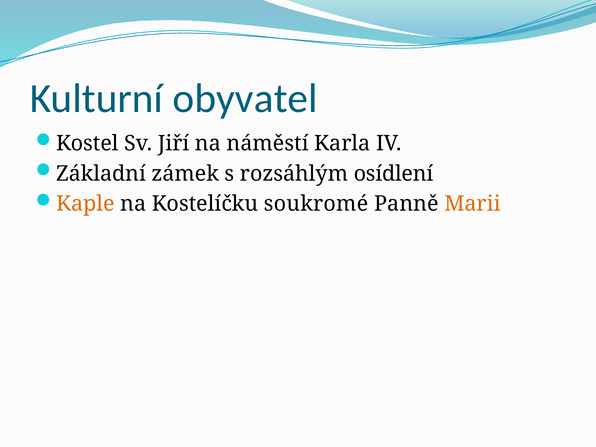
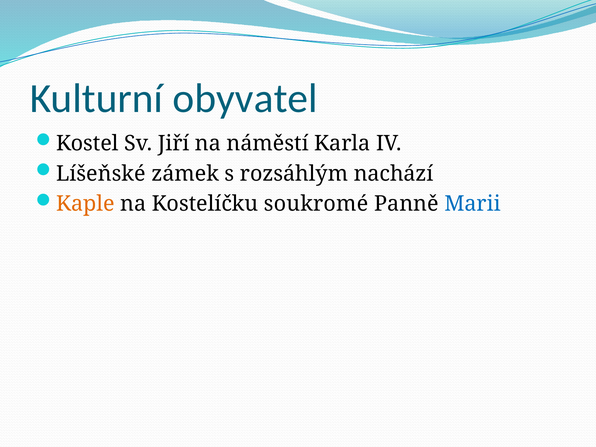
Základní: Základní -> Líšeňské (101, 174)
osídlení: osídlení -> nachází (394, 174)
Marii colour: orange -> blue (472, 204)
